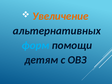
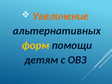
форм colour: light blue -> yellow (35, 45)
